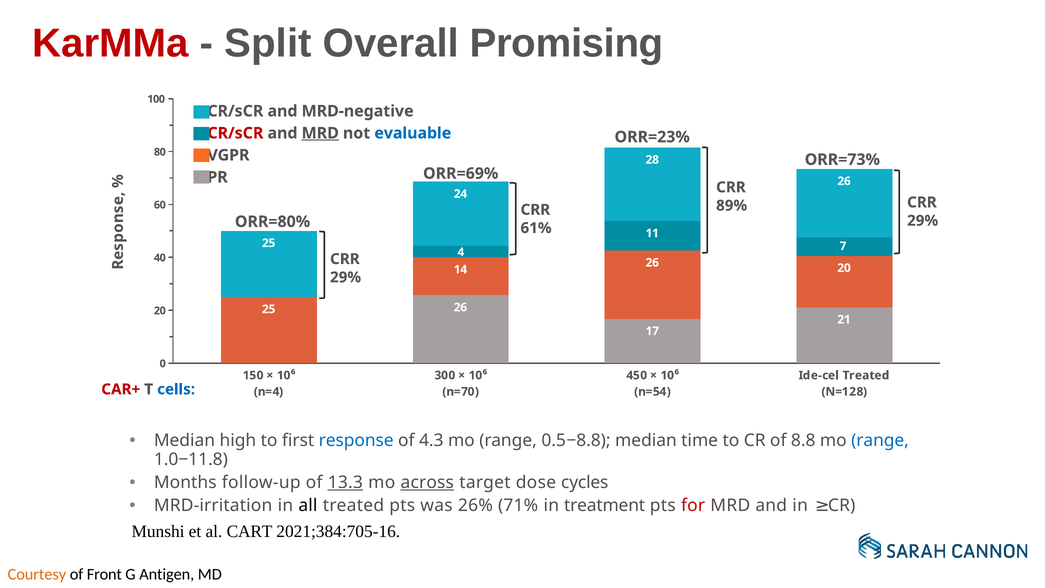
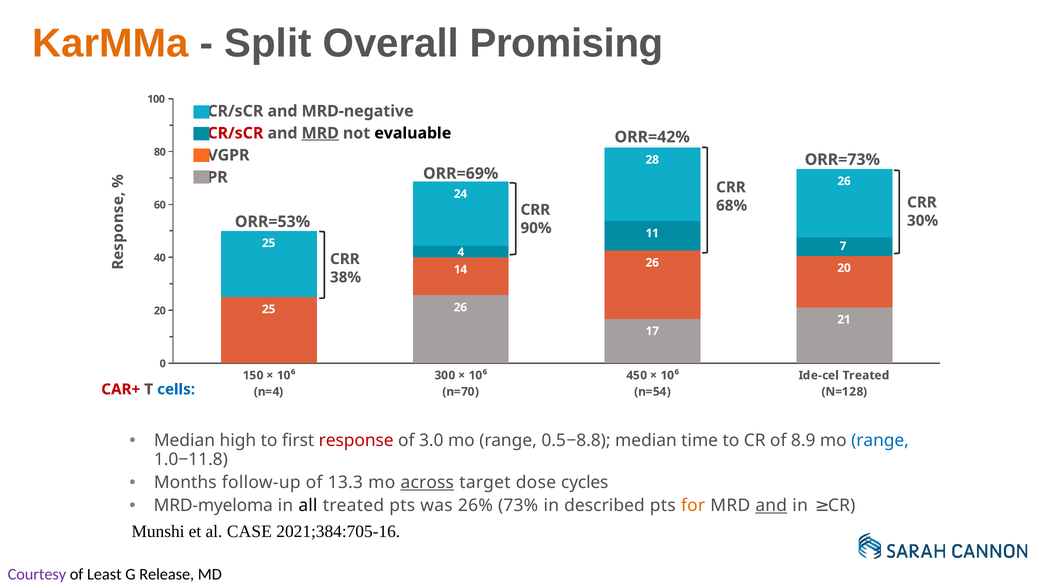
KarMMa colour: red -> orange (111, 44)
evaluable colour: blue -> black (413, 133)
ORR=23%: ORR=23% -> ORR=42% (652, 137)
89%: 89% -> 68% (732, 206)
29%: 29% -> 30% (923, 221)
ORR=80%: ORR=80% -> ORR=53% (273, 222)
61%: 61% -> 90% (536, 228)
29%: 29% -> 38% (346, 277)
response colour: blue -> red (356, 440)
4.3: 4.3 -> 3.0 (431, 440)
8.8: 8.8 -> 8.9 (803, 440)
13.3 underline: present -> none (345, 482)
MRD-irritation: MRD-irritation -> MRD-myeloma (213, 506)
71%: 71% -> 73% (518, 506)
treatment: treatment -> described (604, 506)
for colour: red -> orange (693, 506)
and underline: none -> present (771, 506)
CART: CART -> CASE (249, 531)
Courtesy colour: orange -> purple (37, 574)
Front: Front -> Least (104, 574)
Antigen: Antigen -> Release (167, 574)
